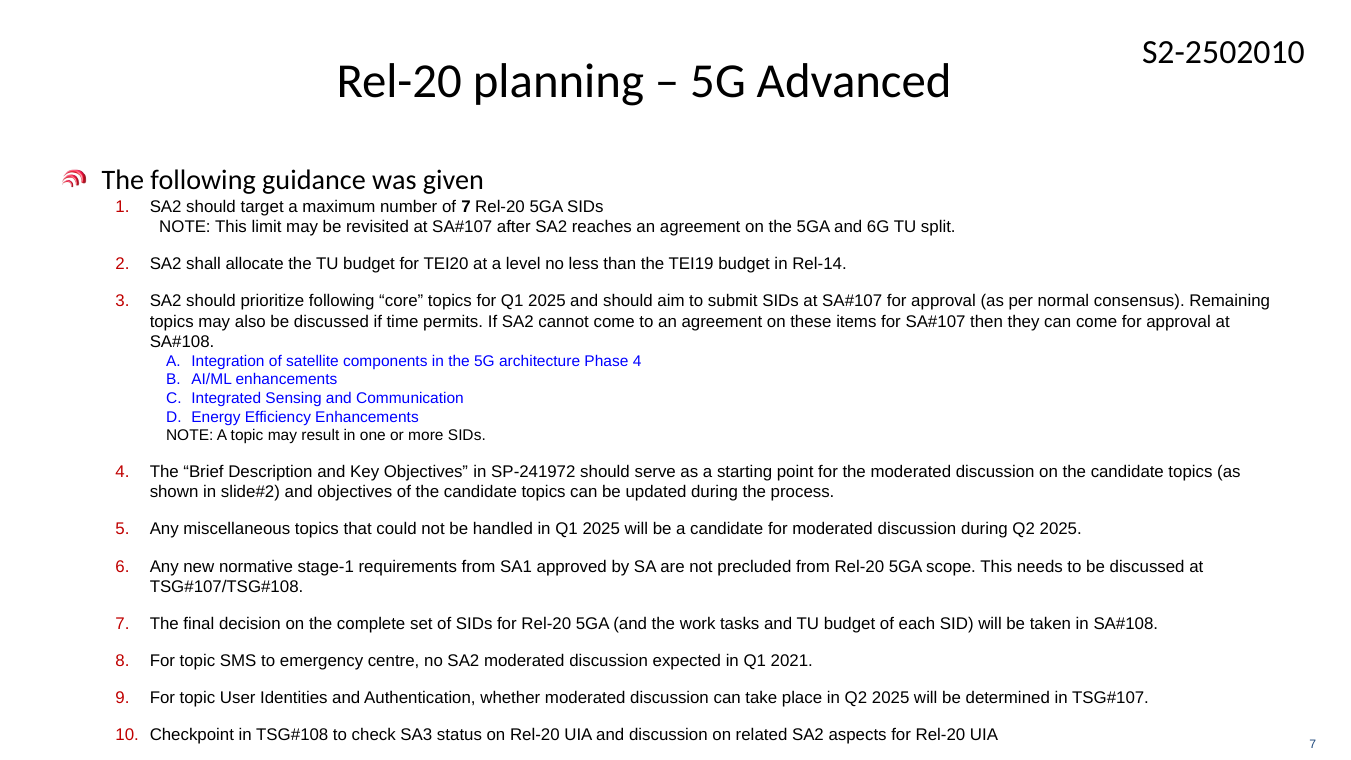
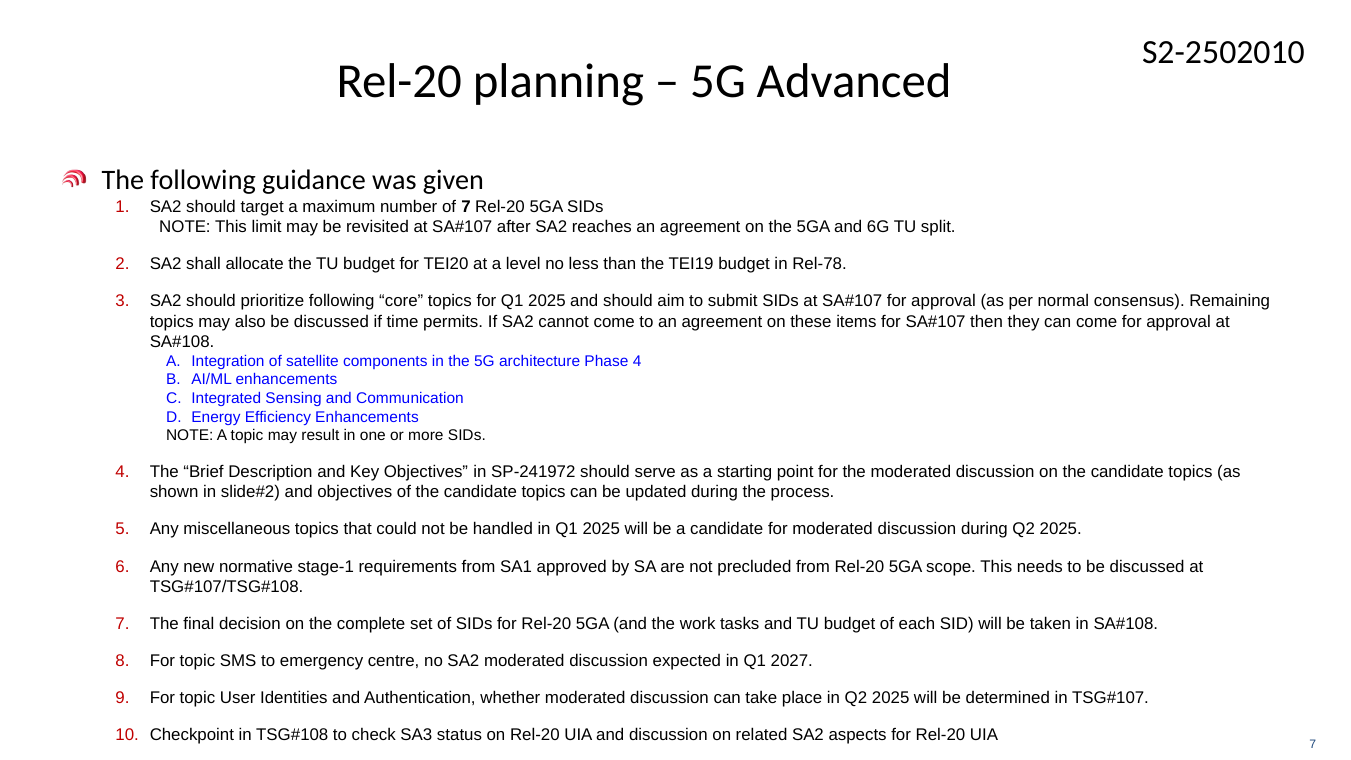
Rel-14: Rel-14 -> Rel-78 (820, 264)
2021: 2021 -> 2027 (792, 661)
